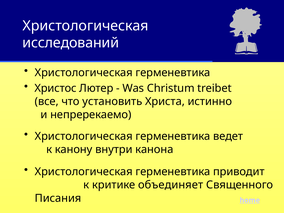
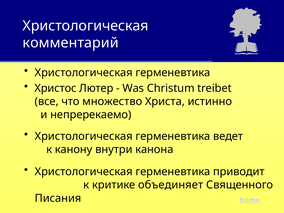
исследований: исследований -> комментарий (71, 43)
установить: установить -> множество (112, 101)
